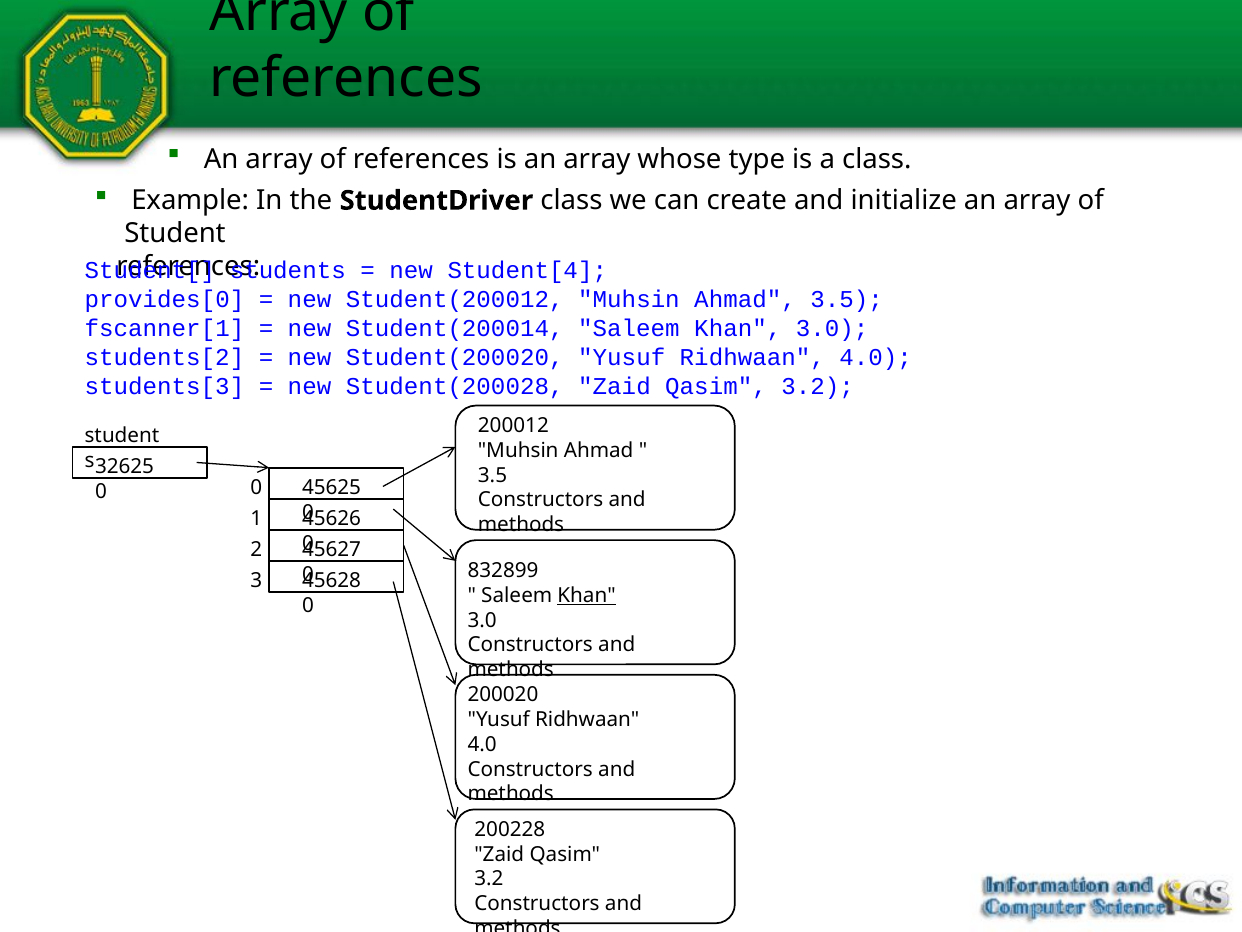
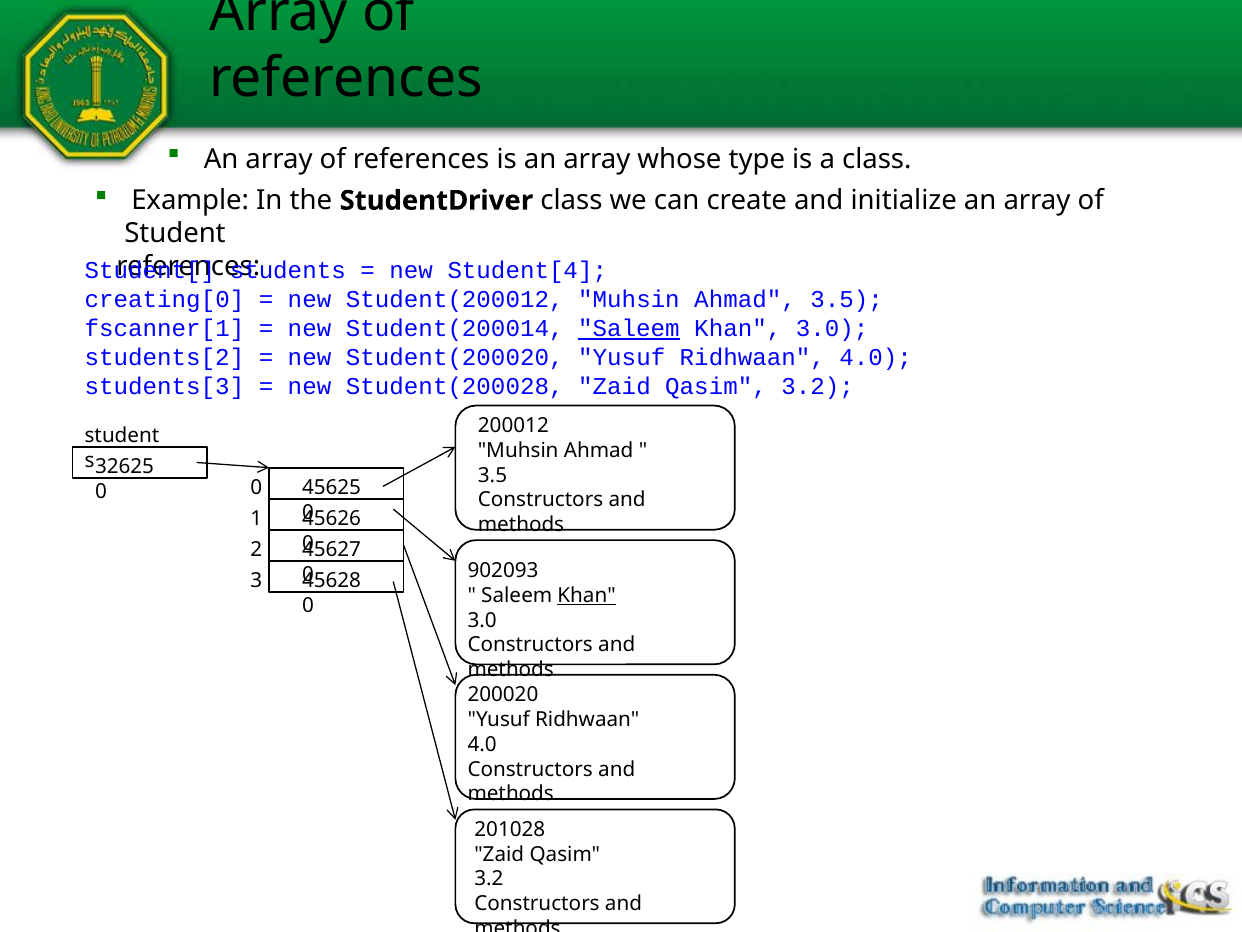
provides[0: provides[0 -> creating[0 (164, 300)
Saleem underline: none -> present (629, 329)
832899: 832899 -> 902093 (503, 570)
200228: 200228 -> 201028 (510, 829)
